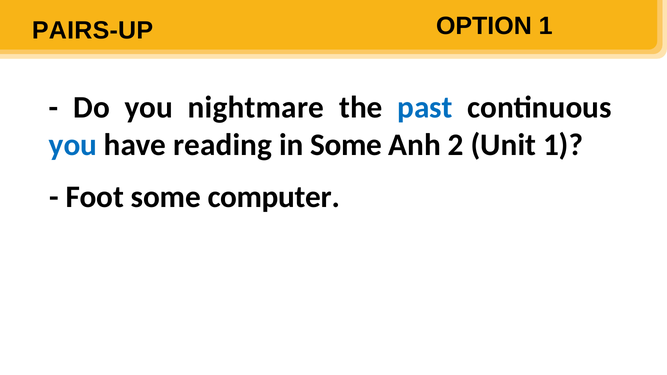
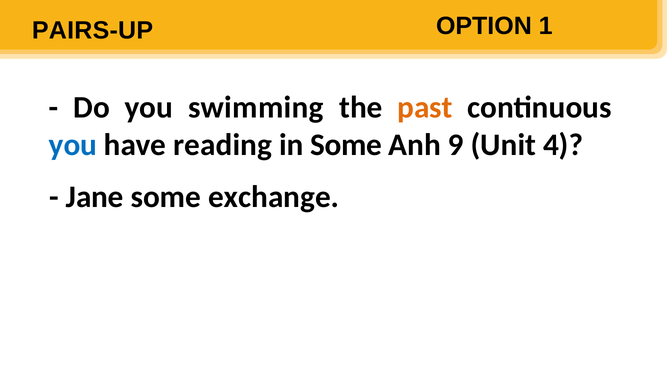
nightmare: nightmare -> swimming (256, 107)
past colour: blue -> orange (425, 107)
2: 2 -> 9 (456, 145)
Unit 1: 1 -> 4 (563, 145)
Foot: Foot -> Jane (95, 197)
computer: computer -> exchange (274, 197)
